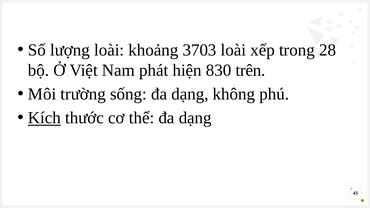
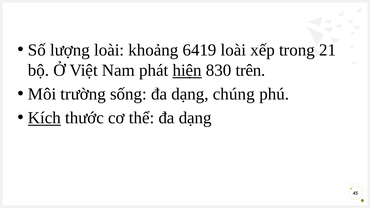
3703: 3703 -> 6419 (200, 50)
28: 28 -> 21 (328, 50)
hiện underline: none -> present (187, 70)
không: không -> chúng (234, 94)
